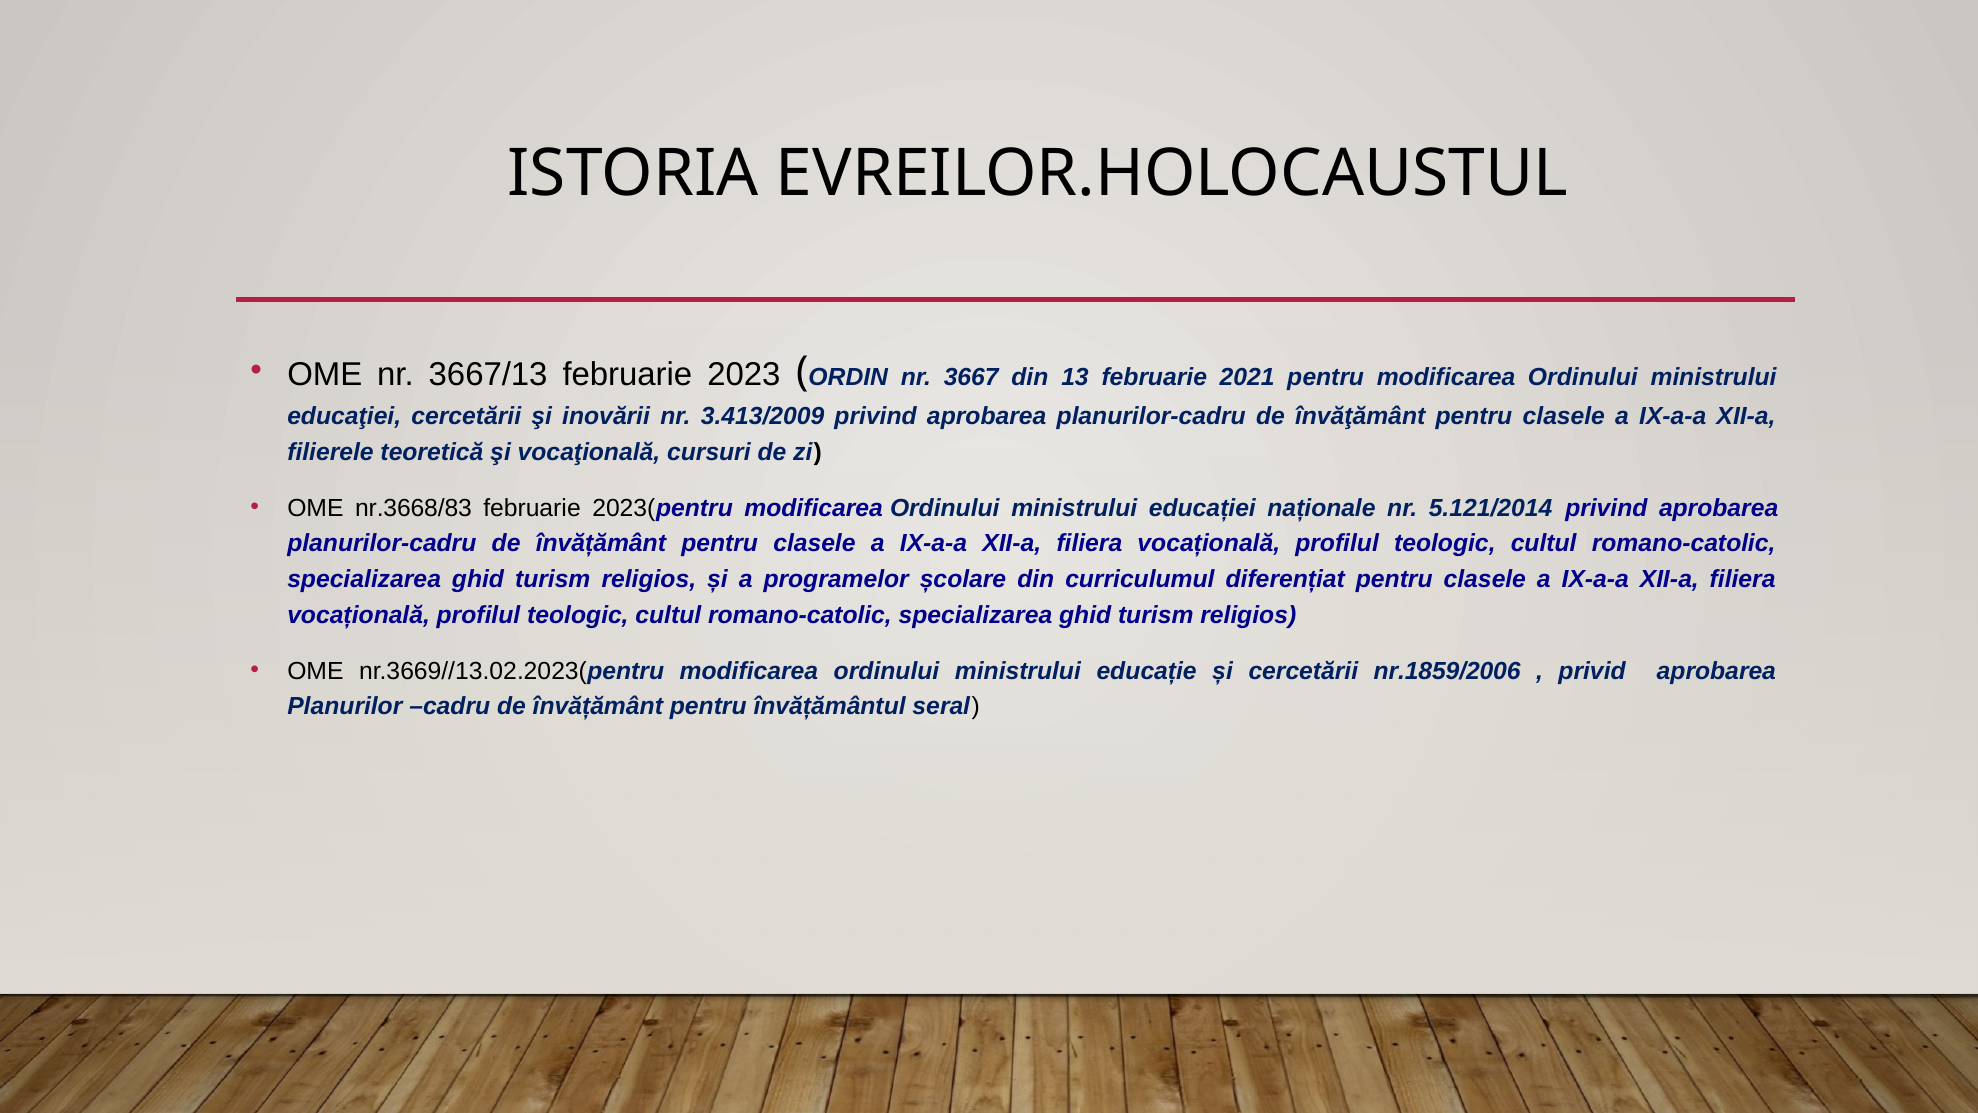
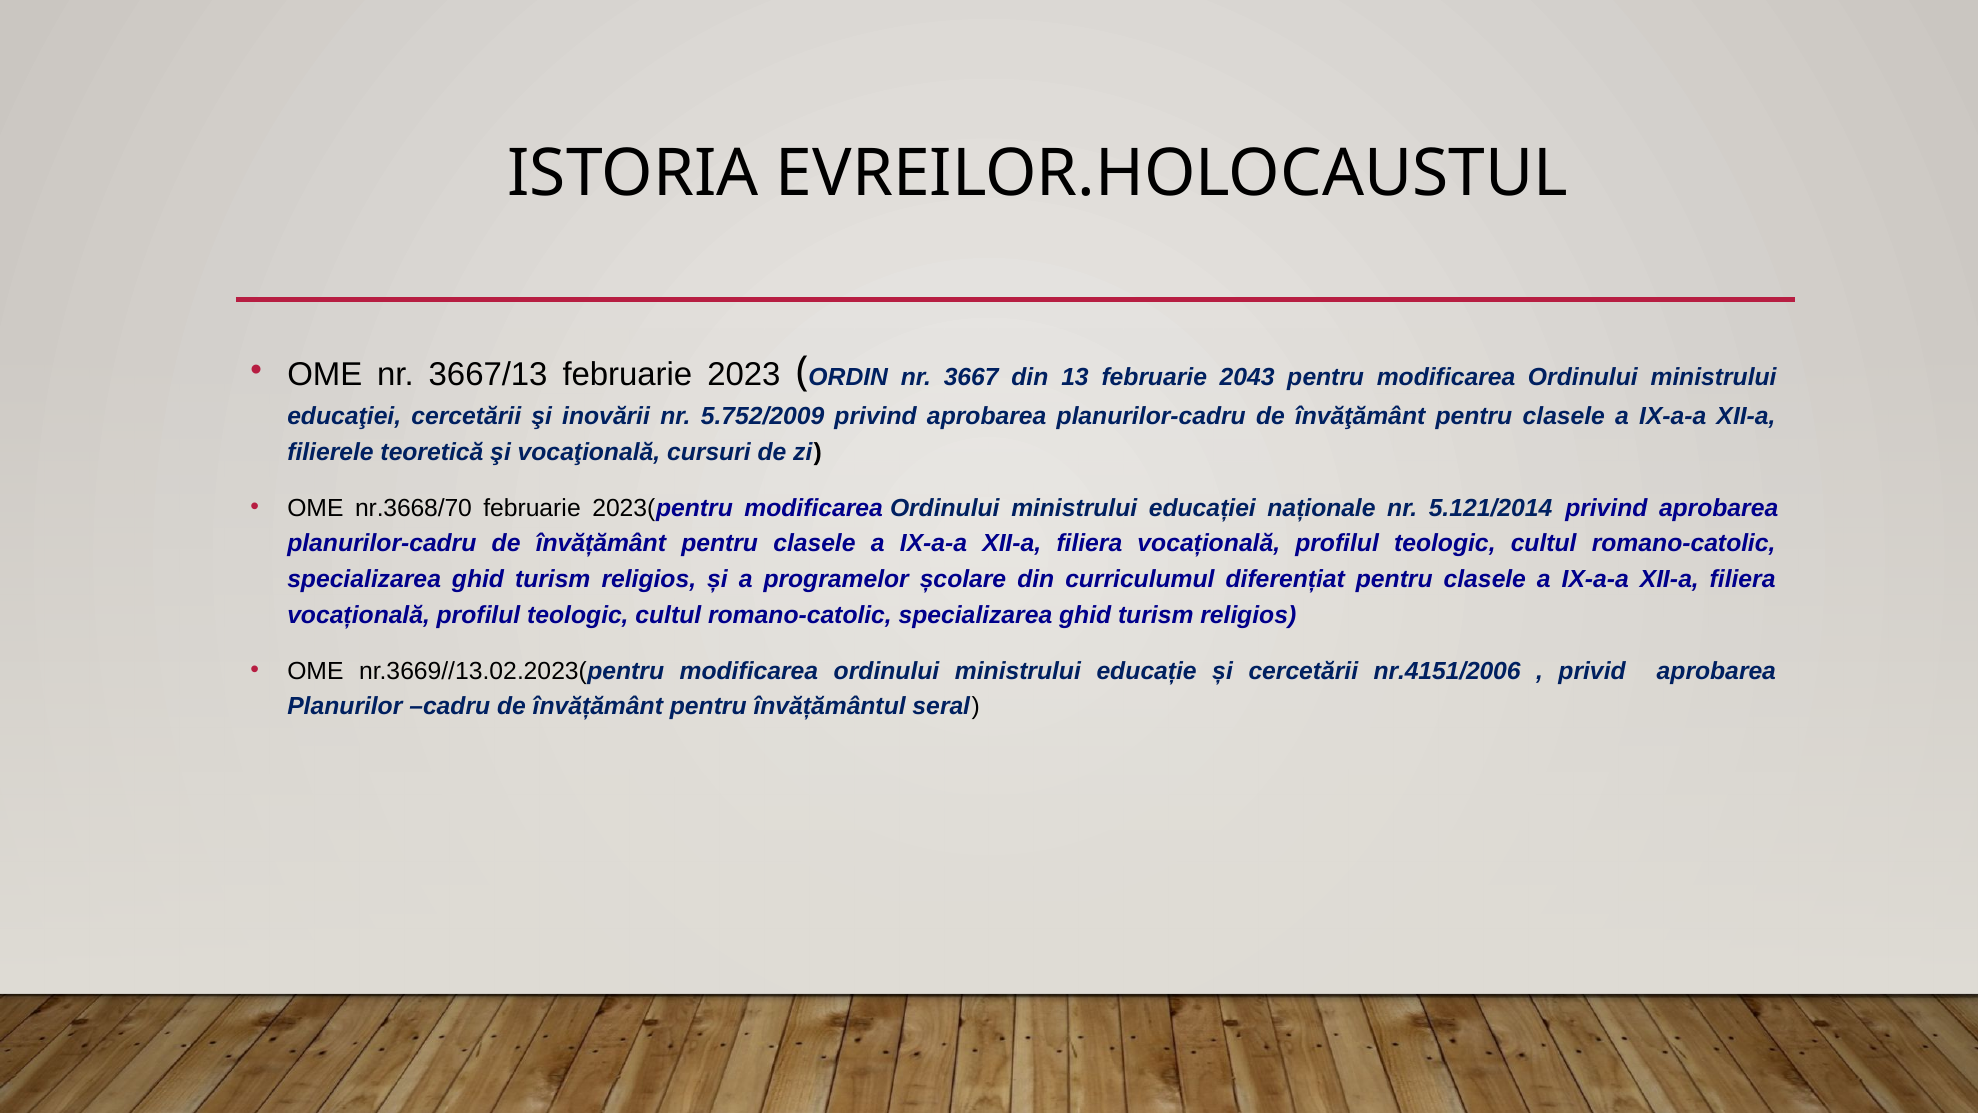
2021: 2021 -> 2043 (1247, 377)
3.413/2009: 3.413/2009 -> 5.752/2009 (763, 416)
nr.3668/83: nr.3668/83 -> nr.3668/70 (413, 508)
nr.1859/2006: nr.1859/2006 -> nr.4151/2006 (1447, 671)
